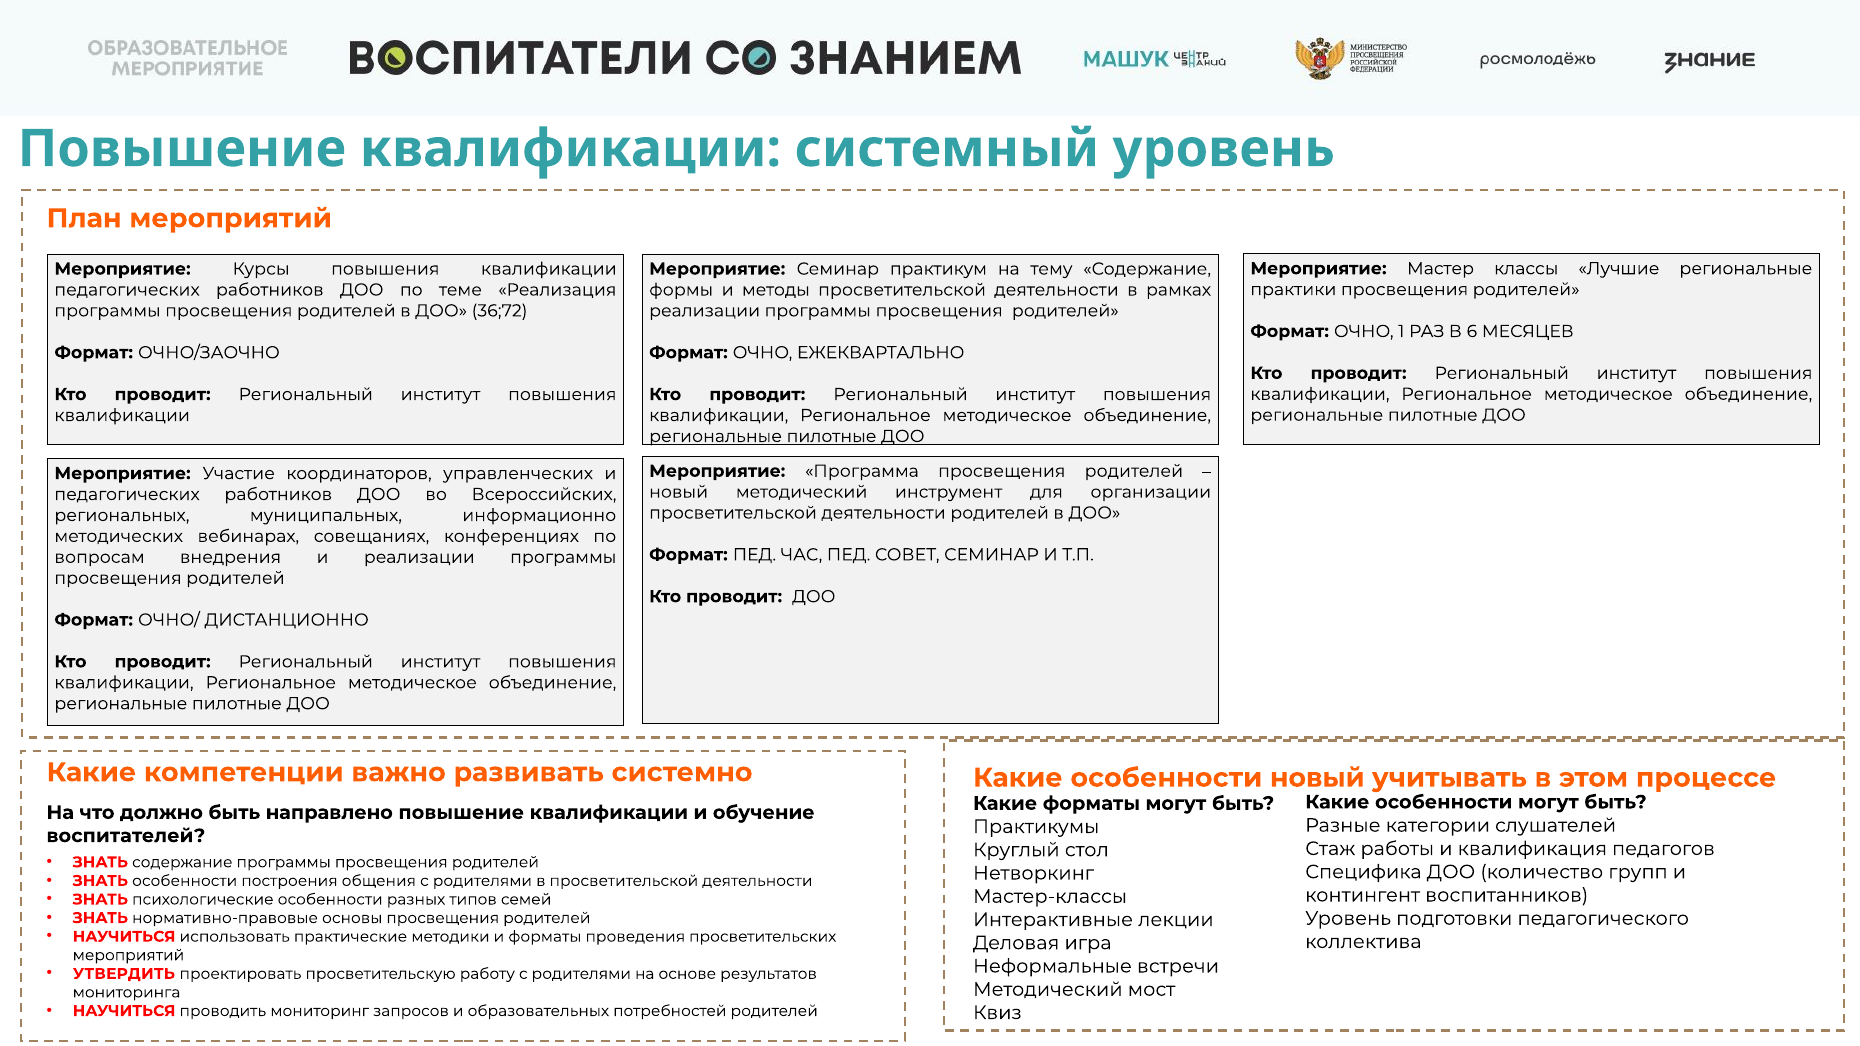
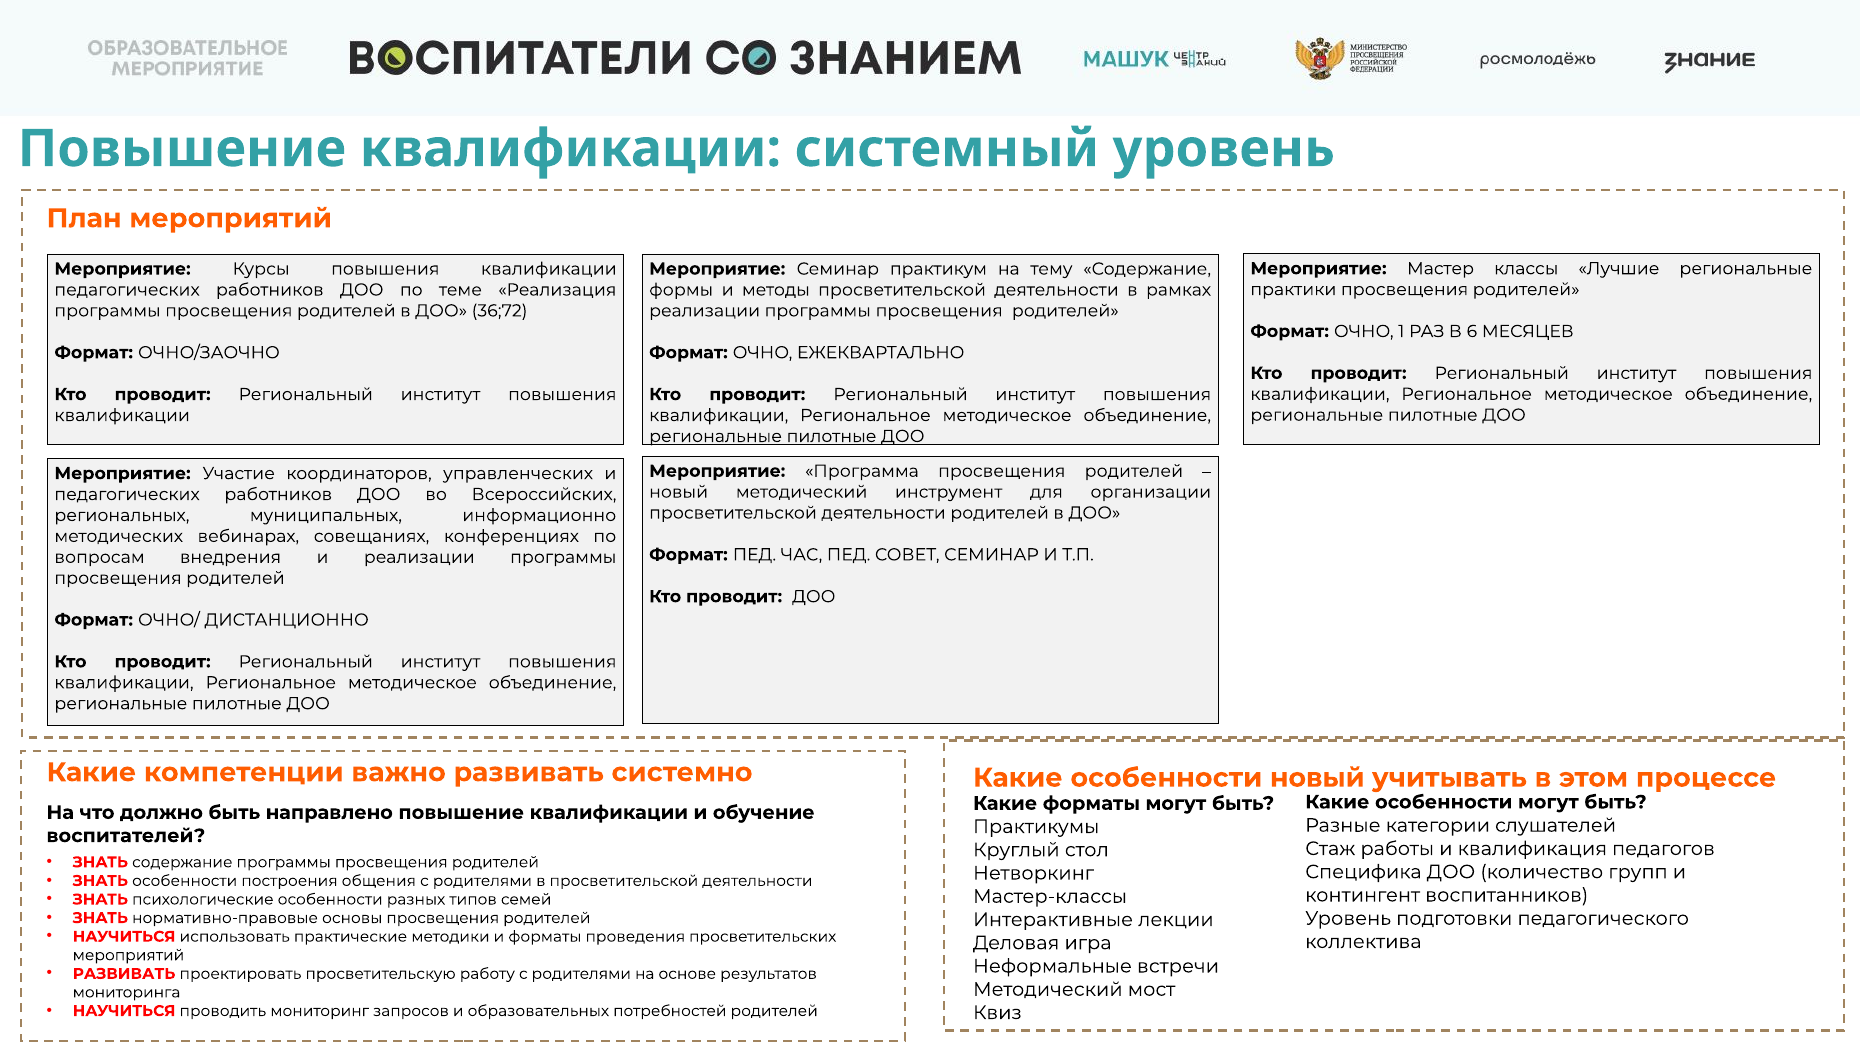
УТВЕРДИТЬ: УТВЕРДИТЬ -> РАЗВИВАТЬ (124, 974)
